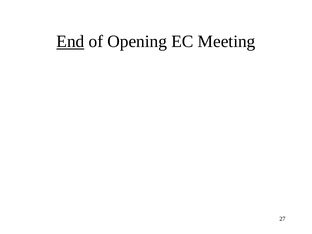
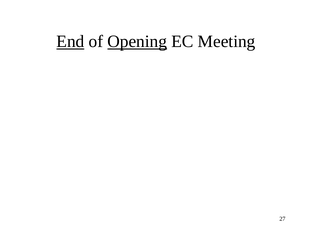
Opening underline: none -> present (137, 41)
